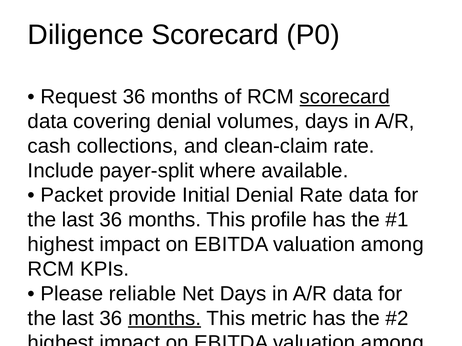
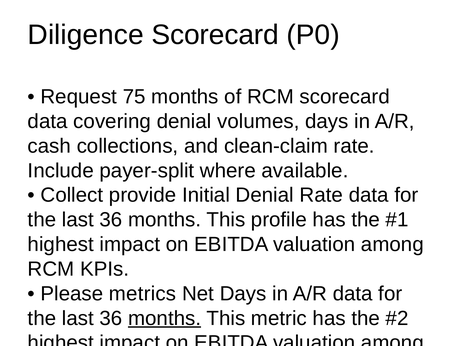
Request 36: 36 -> 75 (134, 97)
scorecard underline: present -> none (345, 97)
Packet: Packet -> Collect (72, 195)
reliable: reliable -> metrics (143, 294)
